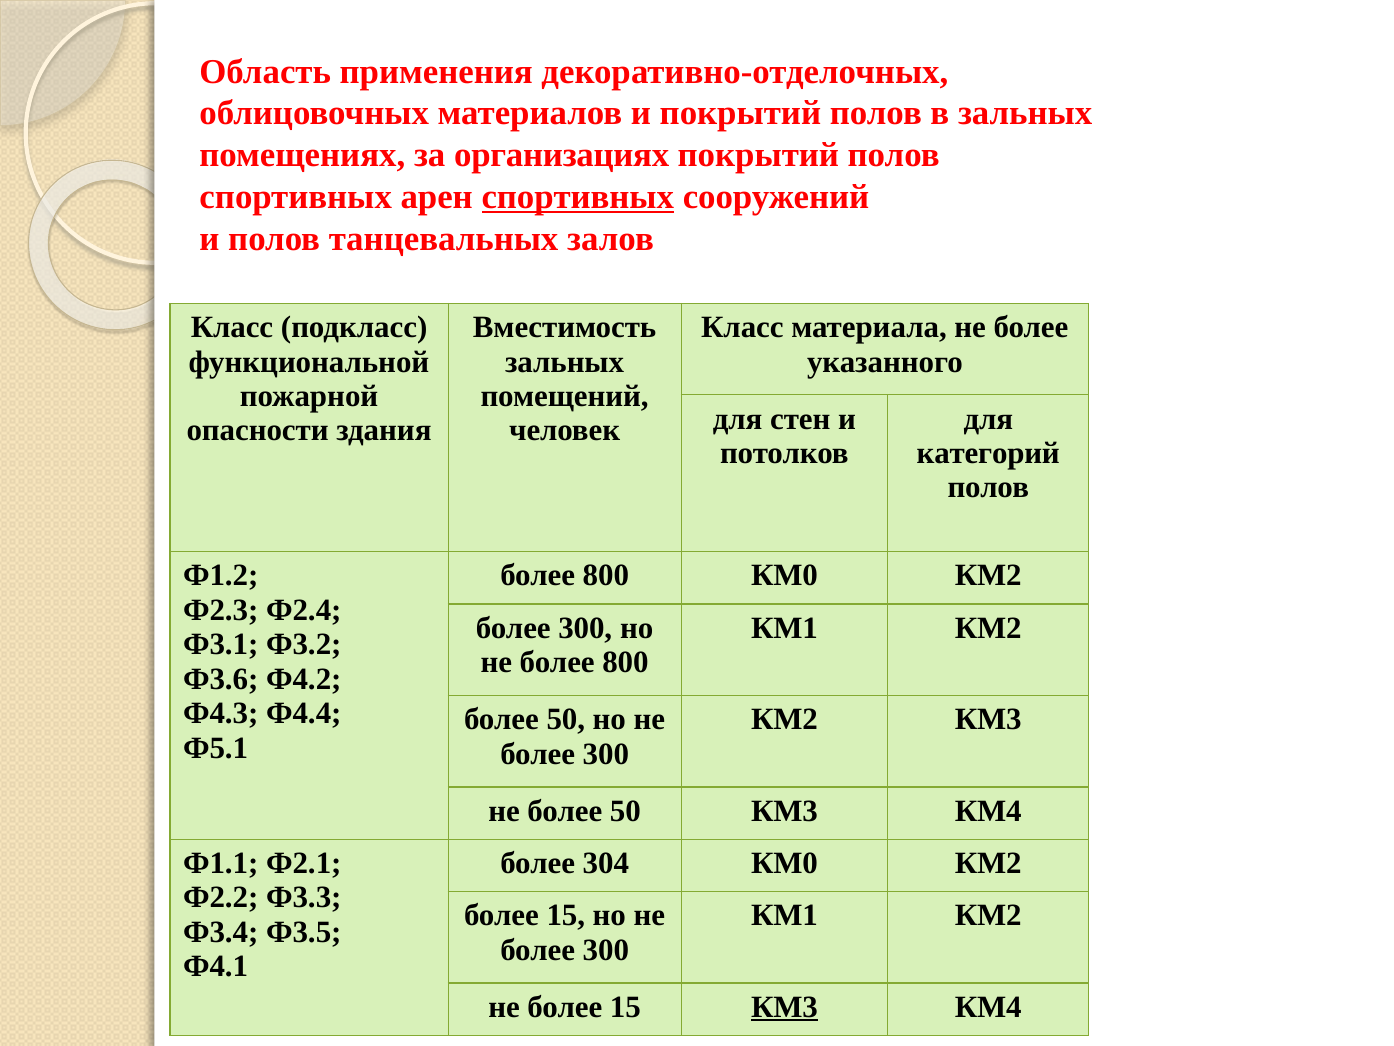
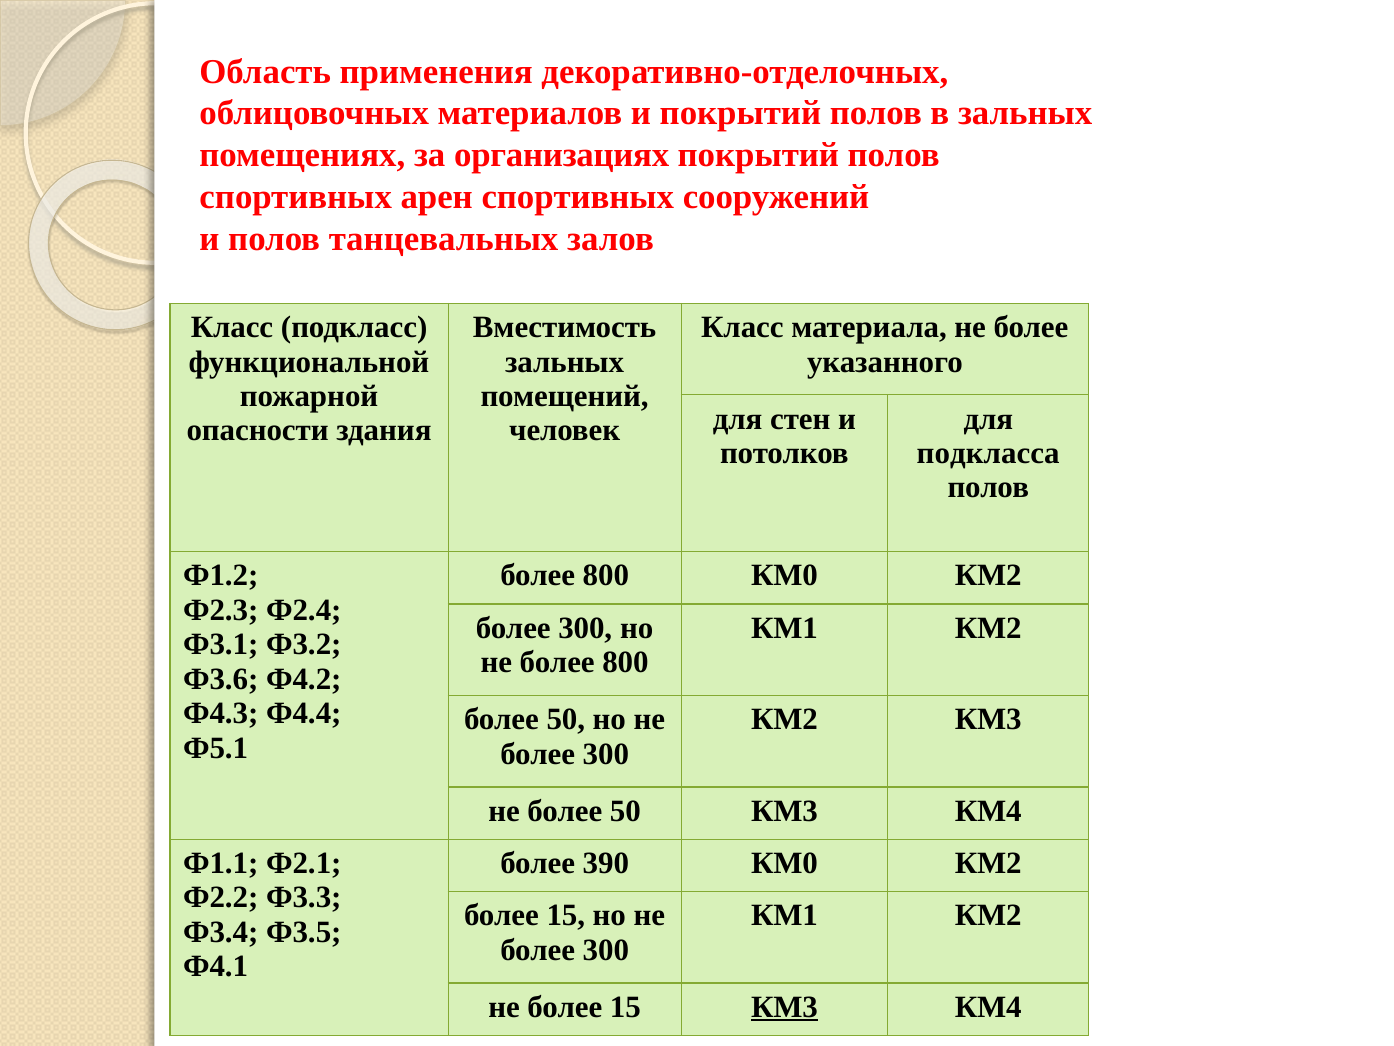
спортивных underline: present -> none (578, 197)
категорий: категорий -> подкласса (988, 453)
304: 304 -> 390 (606, 863)
